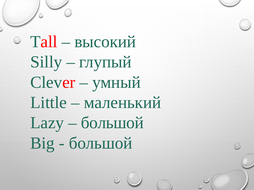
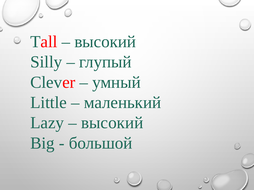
большой: большой -> высокий (112, 123)
